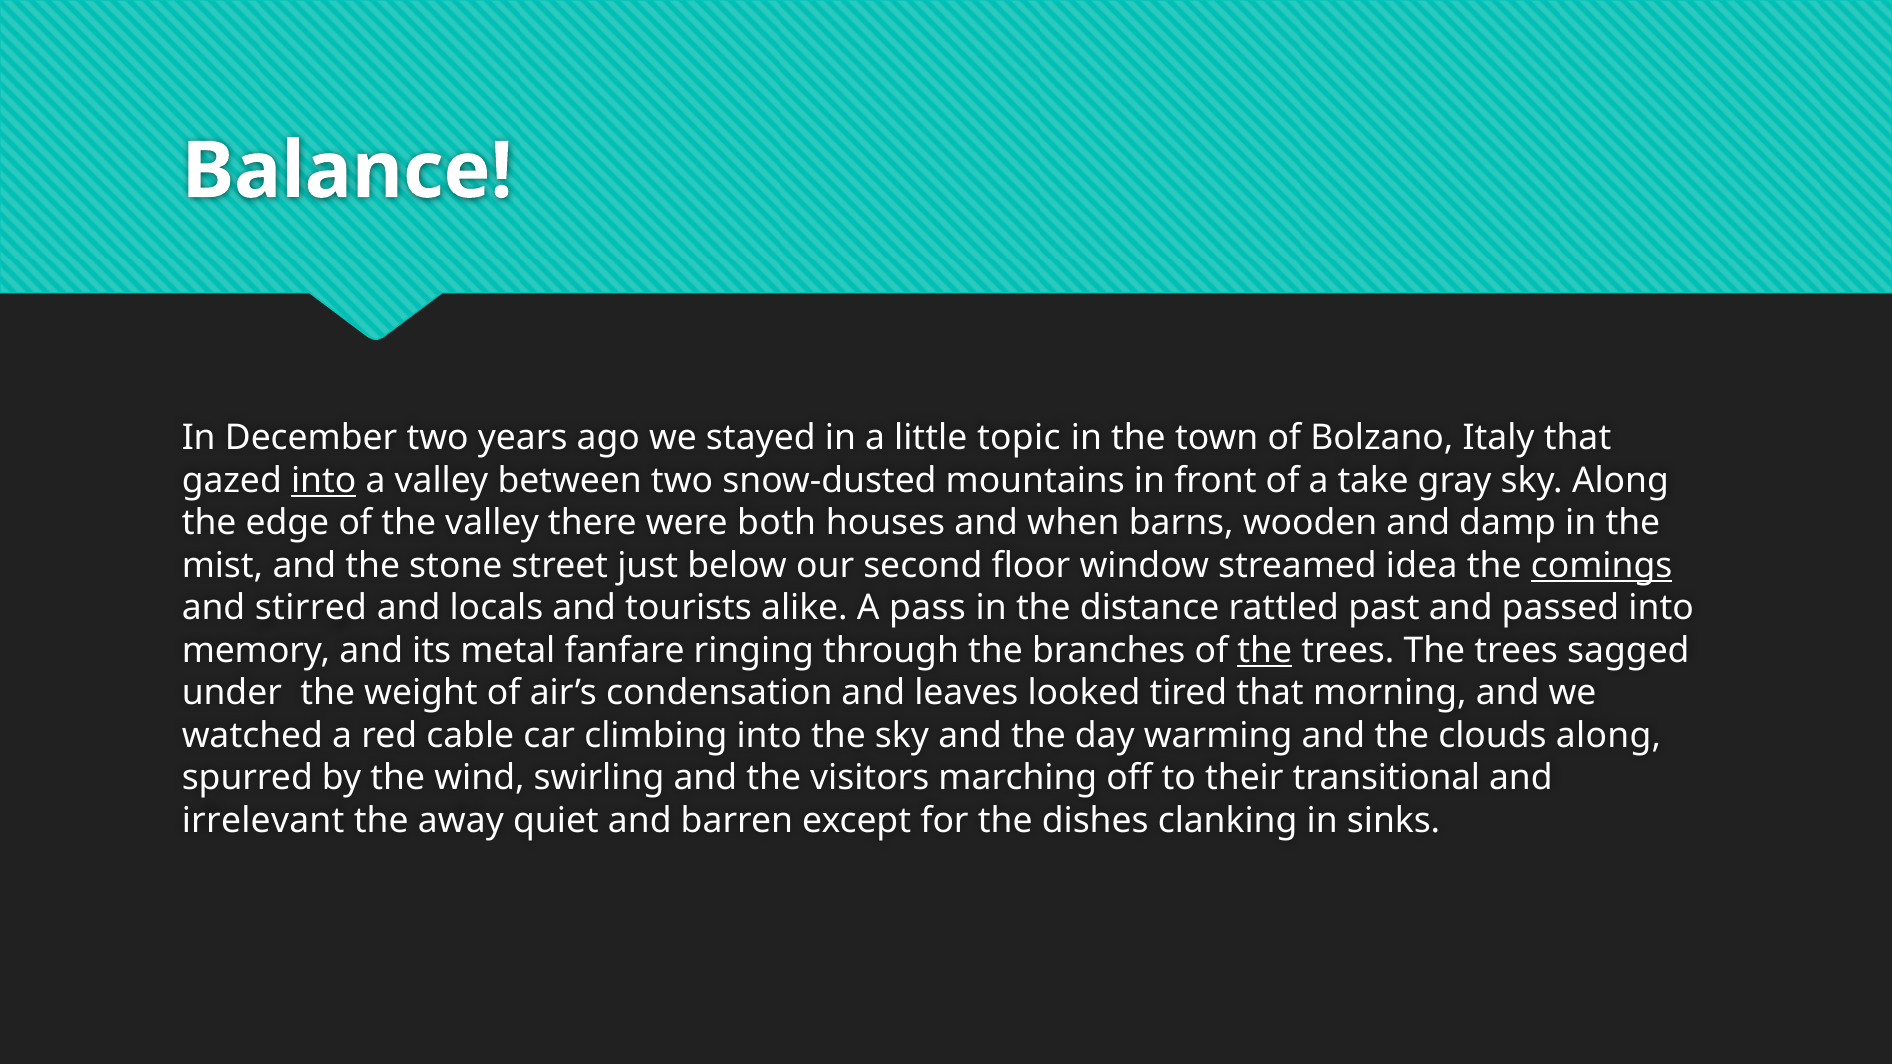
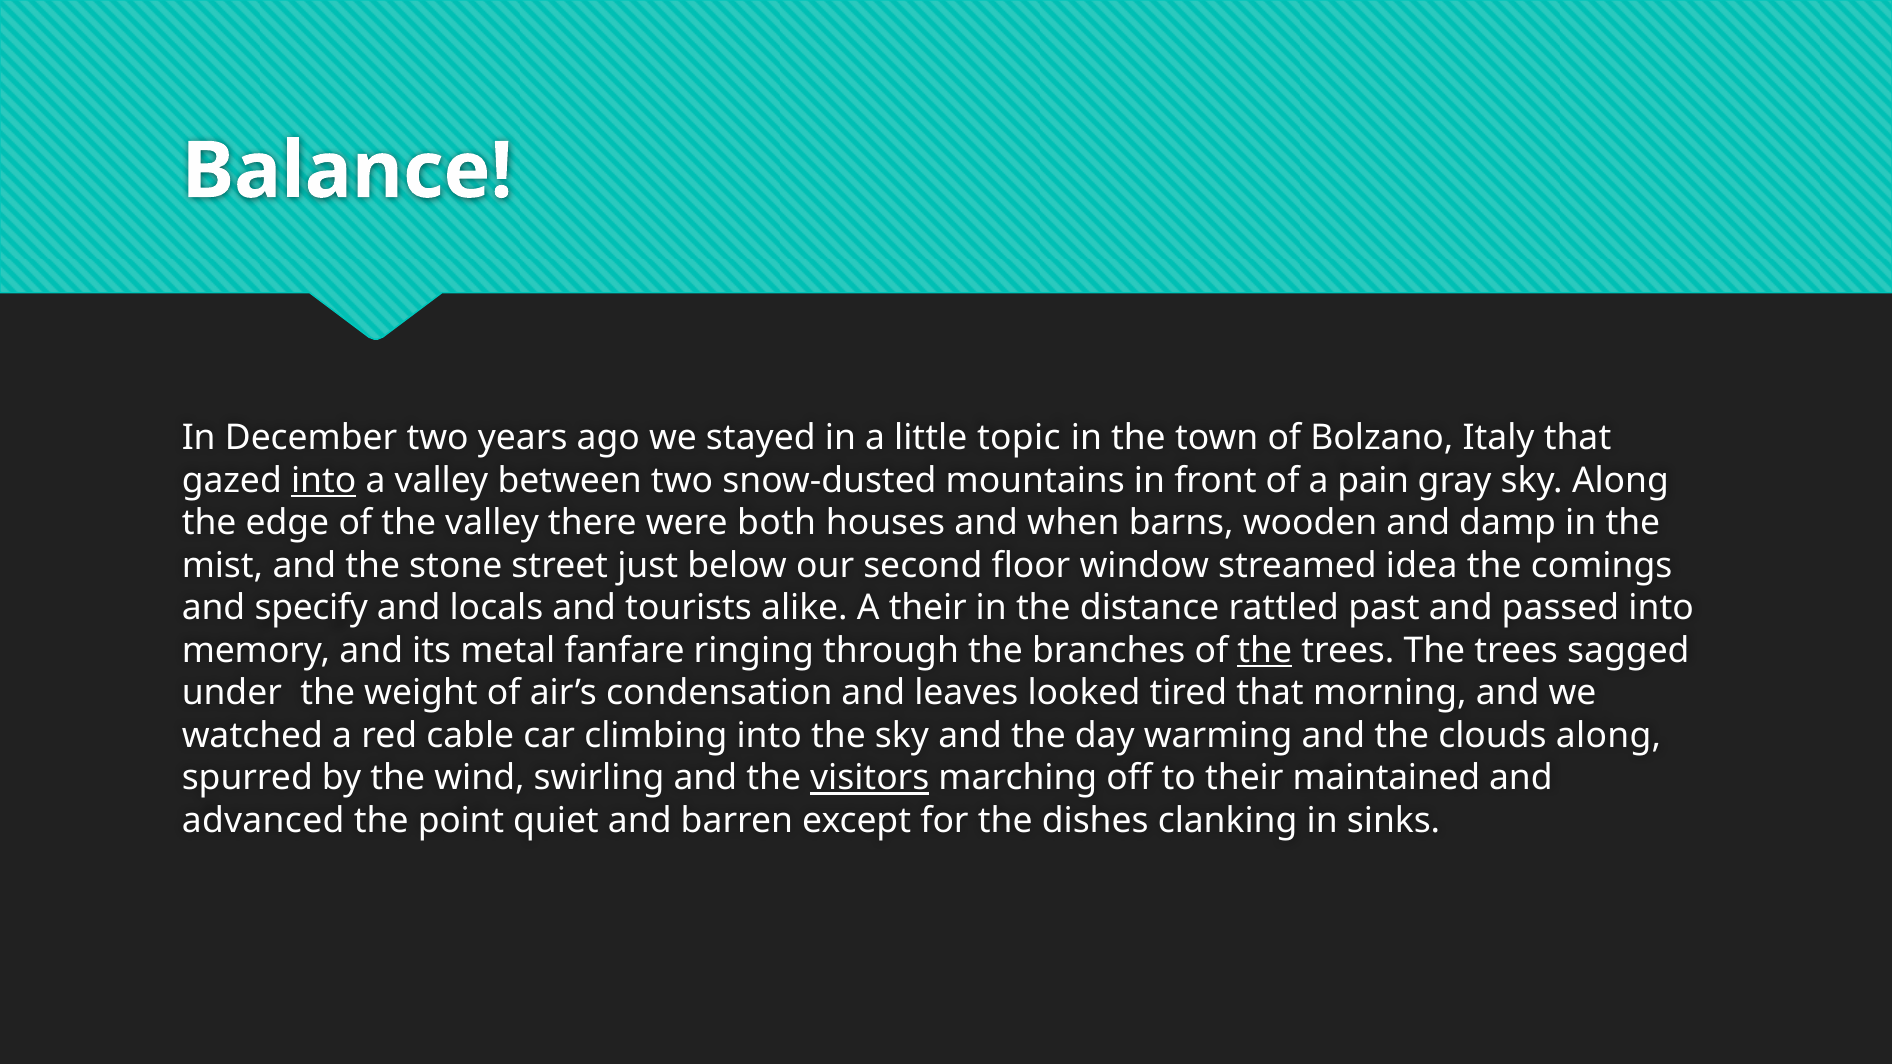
take: take -> pain (1373, 480)
comings underline: present -> none (1602, 566)
stirred: stirred -> specify (311, 608)
A pass: pass -> their (928, 608)
visitors underline: none -> present (870, 778)
transitional: transitional -> maintained (1386, 778)
irrelevant: irrelevant -> advanced (263, 821)
away: away -> point (461, 821)
